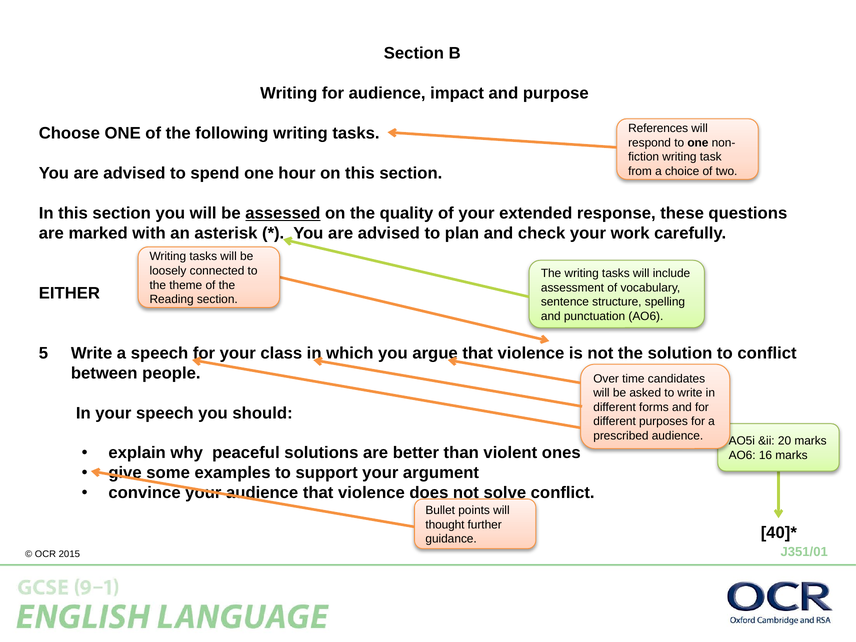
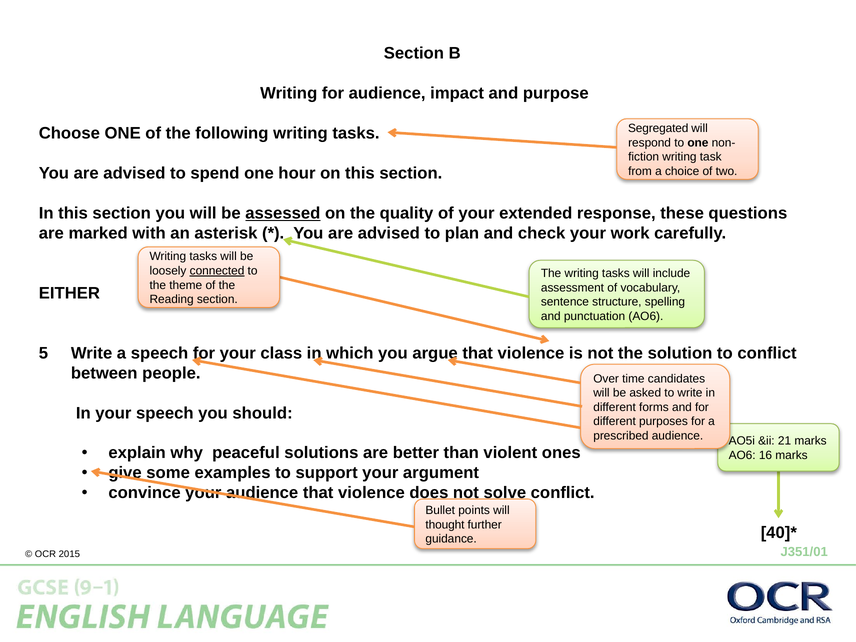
References: References -> Segregated (658, 128)
connected underline: none -> present (217, 271)
20: 20 -> 21 (785, 441)
